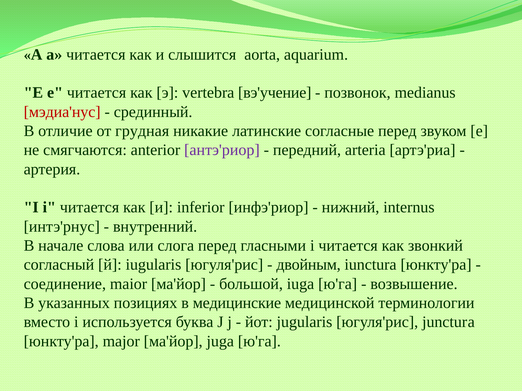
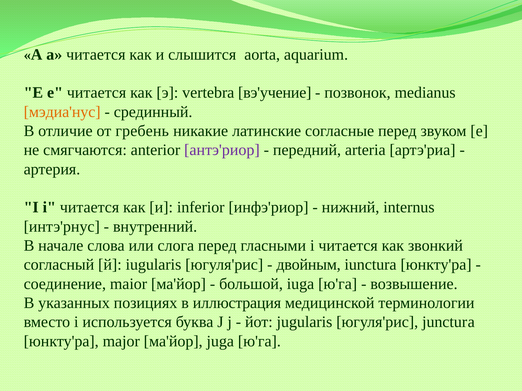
мэдиа'нус colour: red -> orange (62, 112)
грудная: грудная -> гребень (142, 131)
медицинские: медицинские -> иллюстрация (237, 303)
